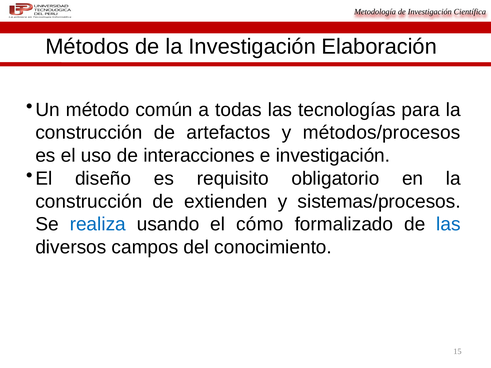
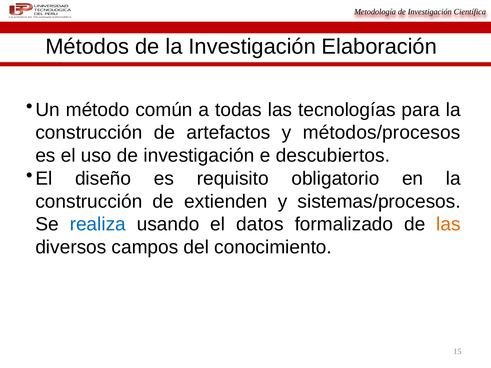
uso de interacciones: interacciones -> investigación (199, 156)
e investigación: investigación -> descubiertos (333, 156)
cómo: cómo -> datos (260, 224)
las colour: blue -> orange (448, 224)
